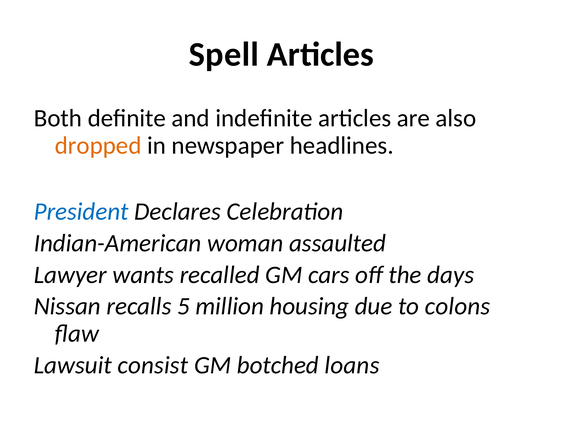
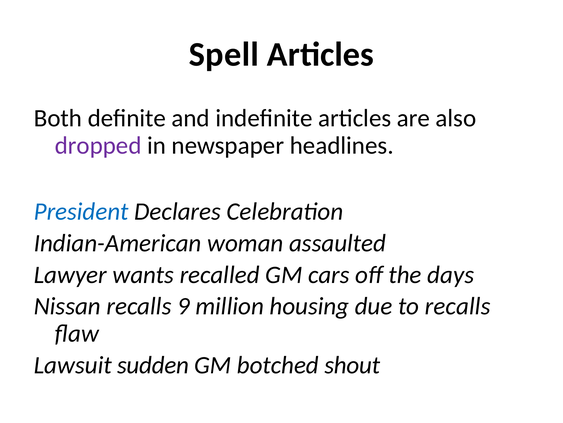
dropped colour: orange -> purple (98, 145)
5: 5 -> 9 (183, 306)
to colons: colons -> recalls (458, 306)
consist: consist -> sudden (153, 364)
loans: loans -> shout (352, 364)
